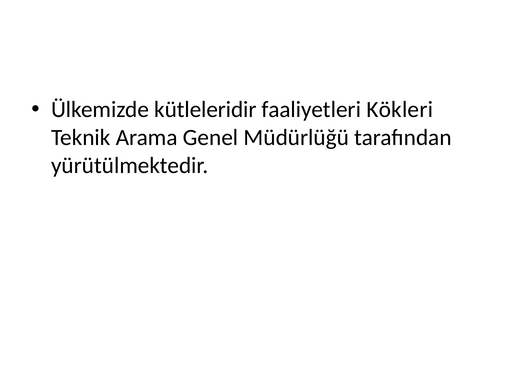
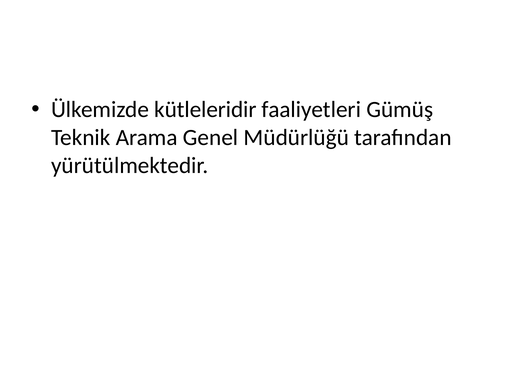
Kökleri: Kökleri -> Gümüş (400, 110)
